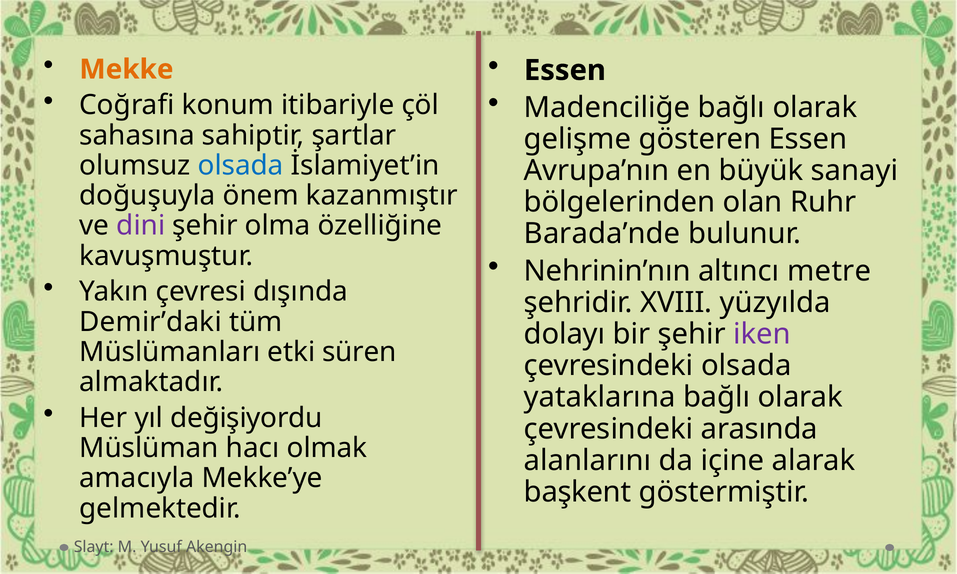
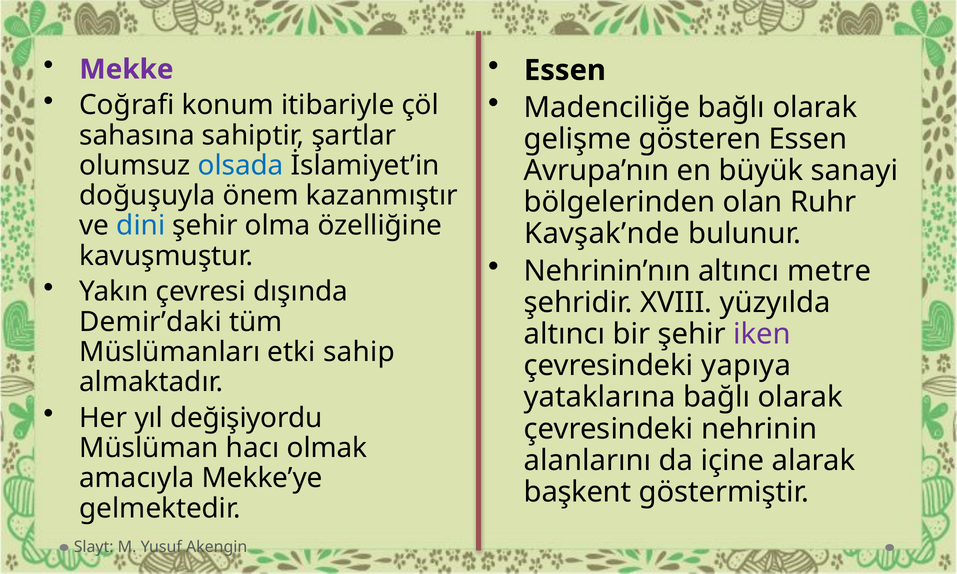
Mekke colour: orange -> purple (126, 69)
dini colour: purple -> blue (141, 226)
Barada’nde: Barada’nde -> Kavşak’nde (602, 234)
dolayı: dolayı -> altıncı (565, 334)
süren: süren -> sahip (359, 352)
çevresindeki olsada: olsada -> yapıya (746, 366)
arasında: arasında -> nehrinin (759, 429)
